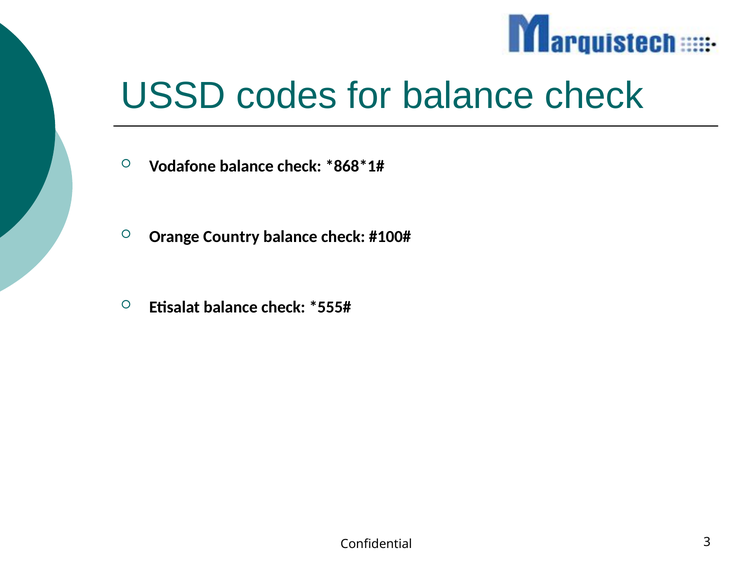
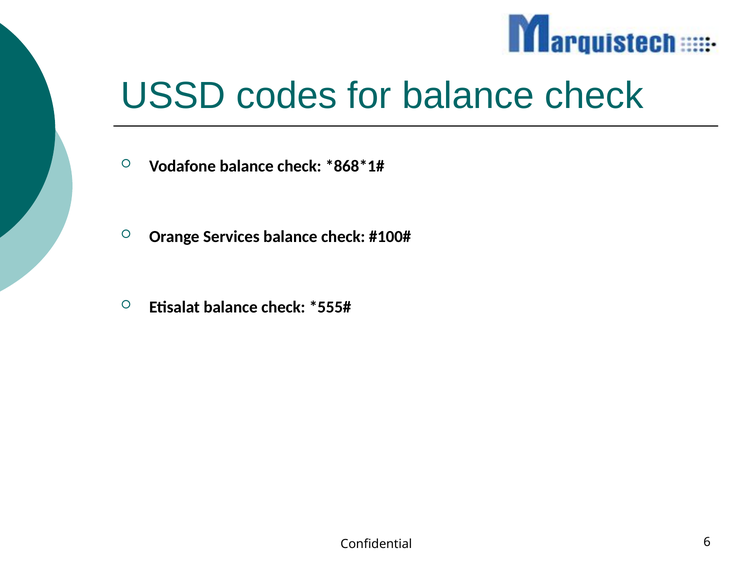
Country: Country -> Services (231, 237)
3: 3 -> 6 (707, 542)
